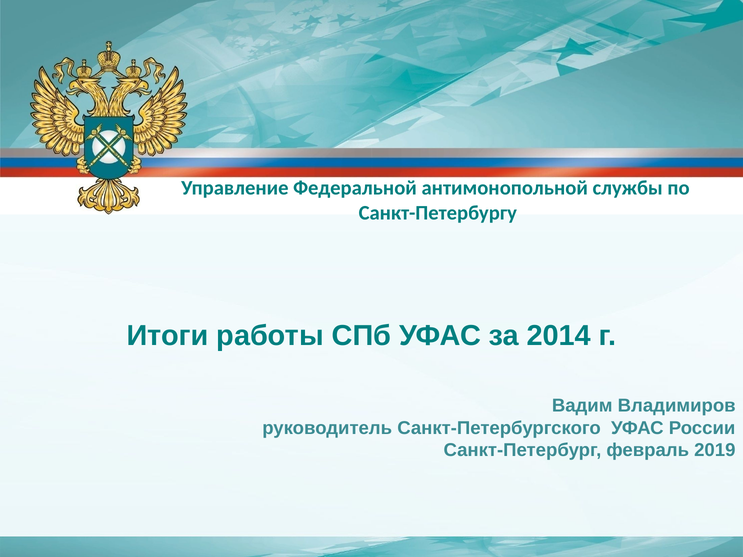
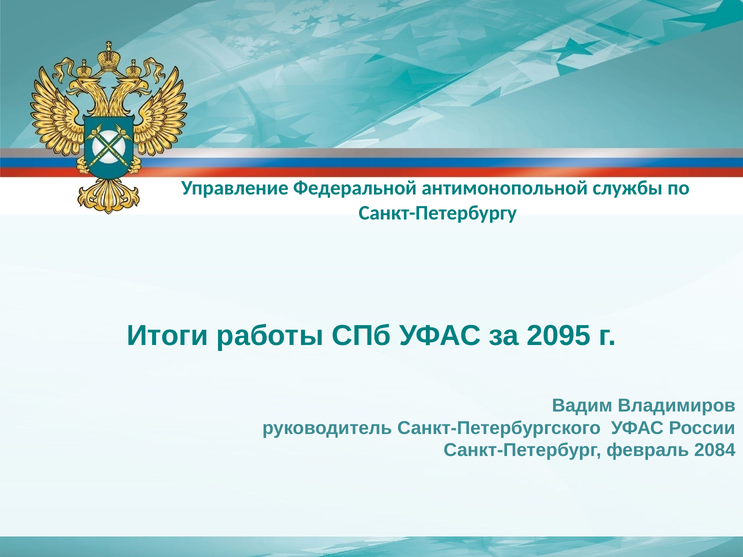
2014: 2014 -> 2095 (559, 336)
2019: 2019 -> 2084 (715, 450)
